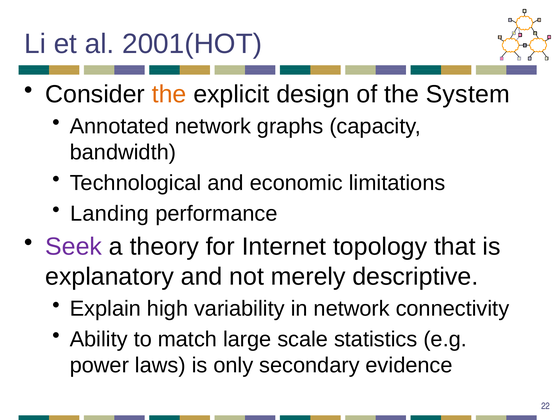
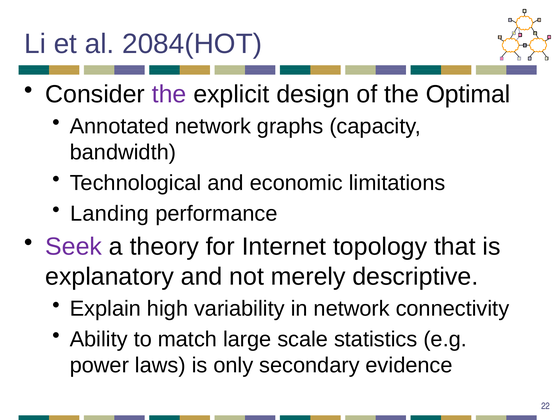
2001(HOT: 2001(HOT -> 2084(HOT (192, 44)
the colour: orange -> purple (169, 94)
System: System -> Optimal (468, 94)
